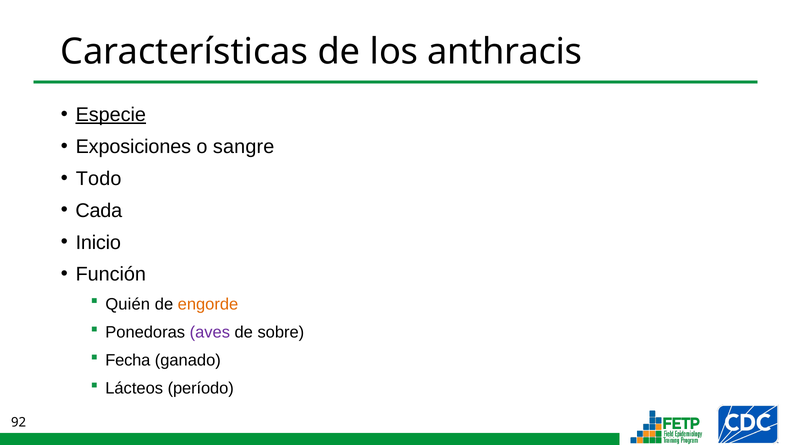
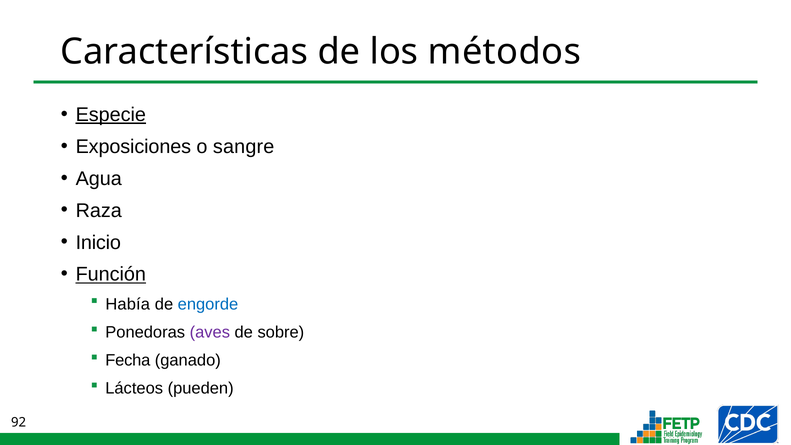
anthracis: anthracis -> métodos (504, 52)
Todo: Todo -> Agua (99, 179)
Cada: Cada -> Raza (99, 211)
Función underline: none -> present (111, 274)
Quién: Quién -> Había (128, 304)
engorde colour: orange -> blue (208, 304)
período: período -> pueden (201, 388)
